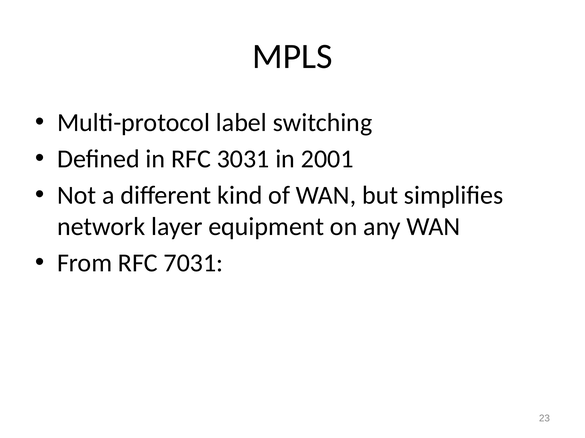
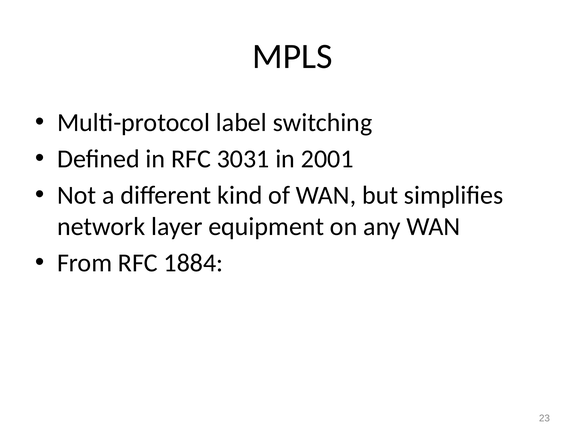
7031: 7031 -> 1884 (193, 263)
